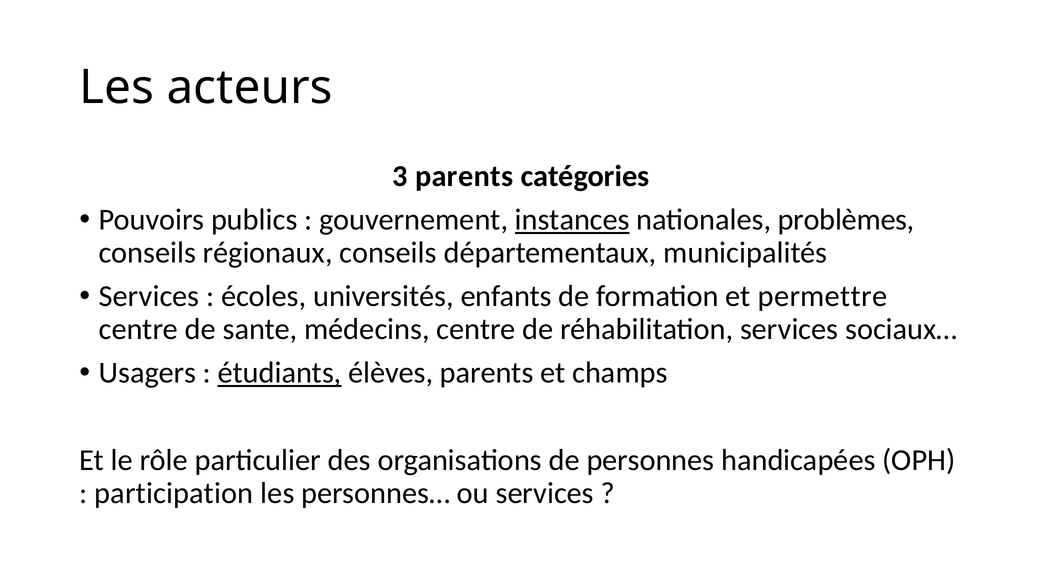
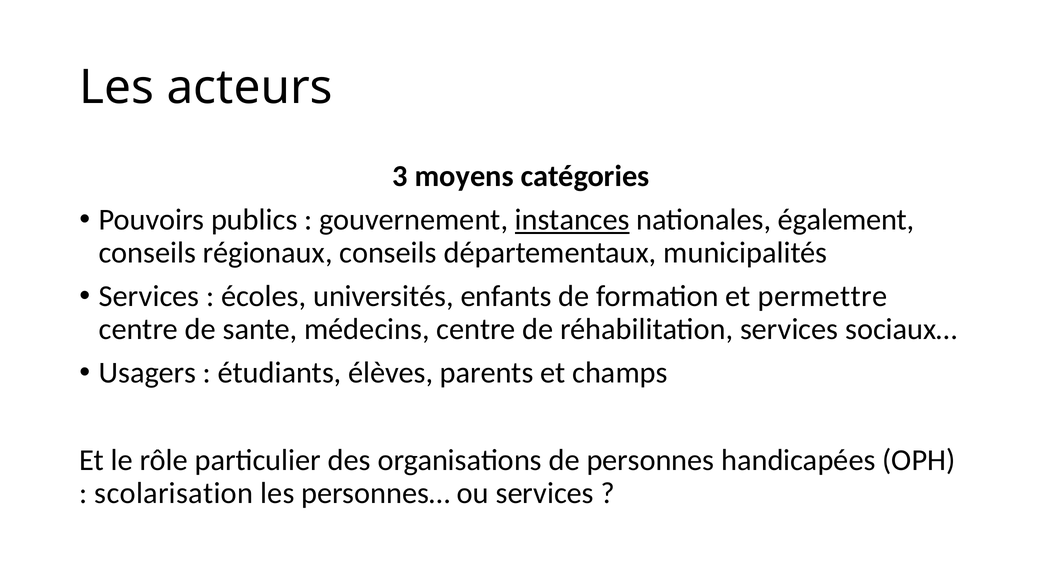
3 parents: parents -> moyens (464, 176)
problèmes: problèmes -> également (846, 220)
étudiants underline: present -> none (280, 373)
participation: participation -> scolarisation (174, 493)
